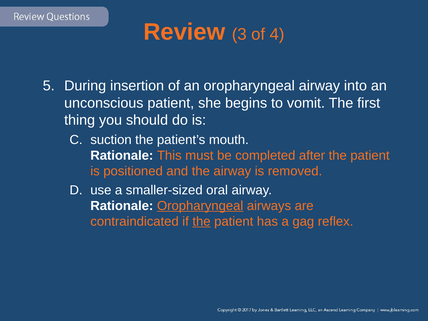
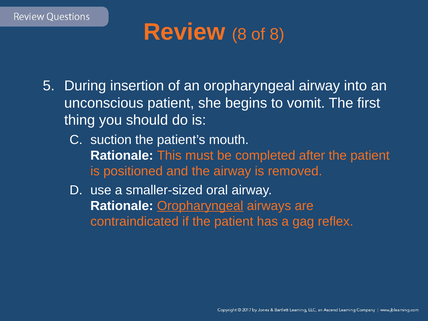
Review 3: 3 -> 8 (239, 34)
of 4: 4 -> 8 (277, 34)
the underline: present -> none (202, 221)
